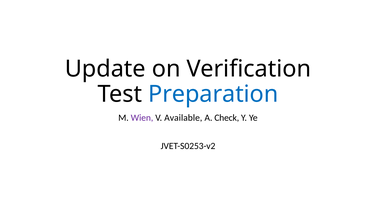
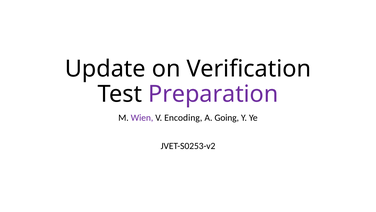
Preparation colour: blue -> purple (213, 94)
Available: Available -> Encoding (183, 118)
Check: Check -> Going (227, 118)
